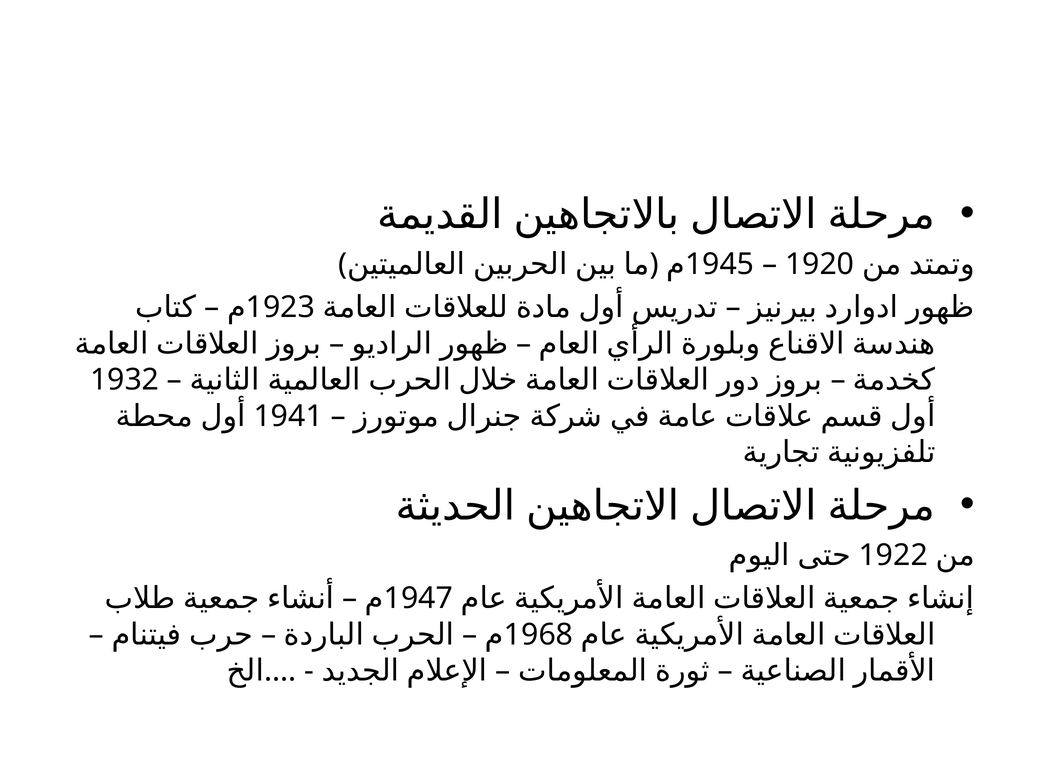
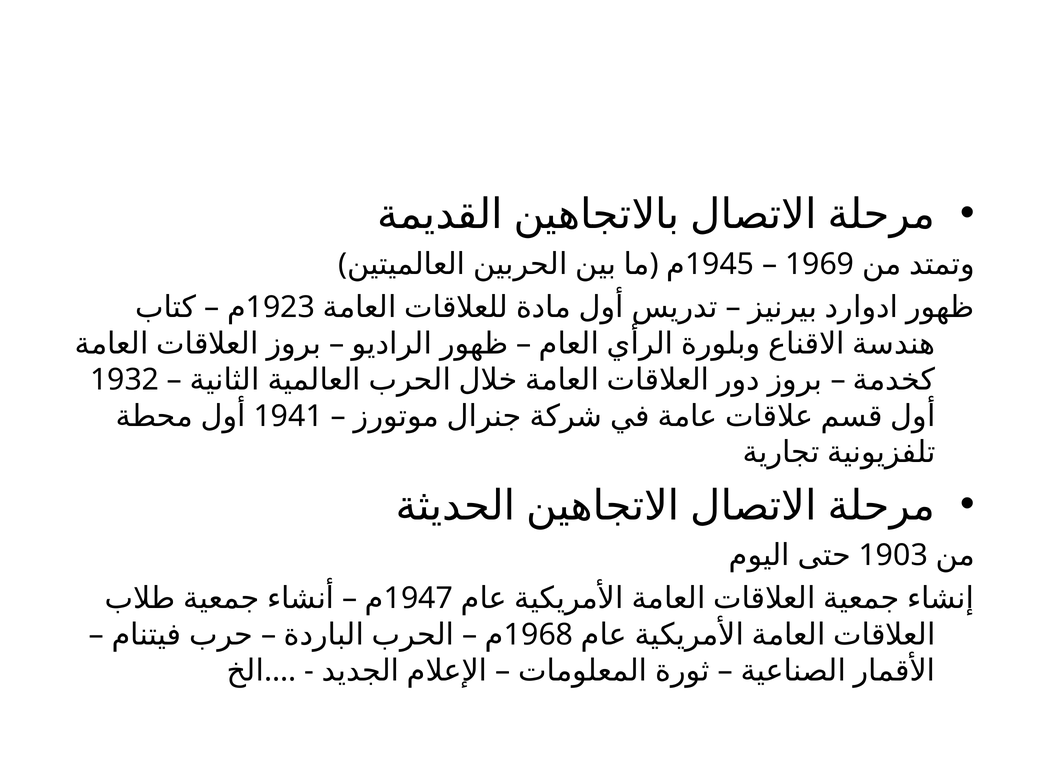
1920: 1920 -> 1969 (820, 264)
1922: 1922 -> 1903 (893, 555)
